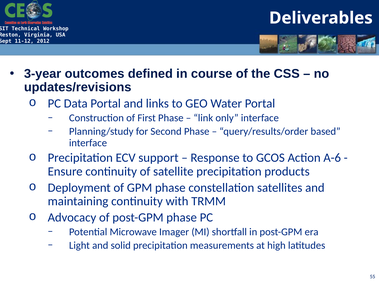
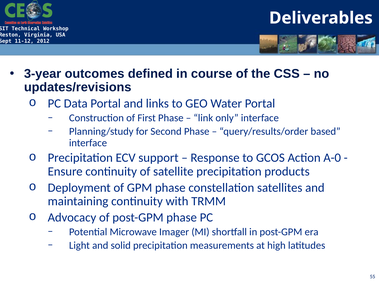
A-6: A-6 -> A-0 (332, 158)
